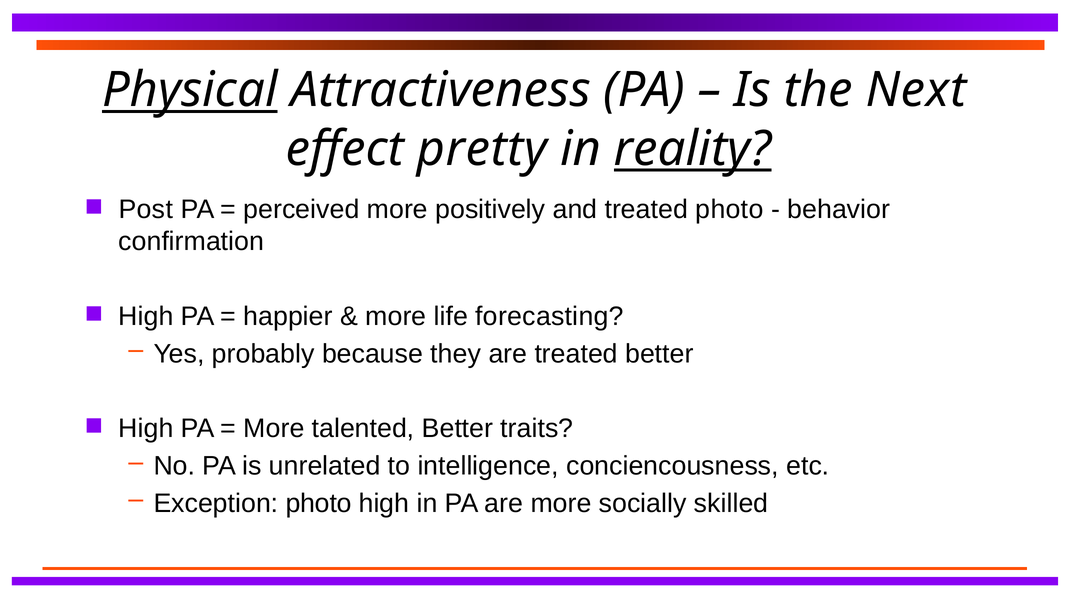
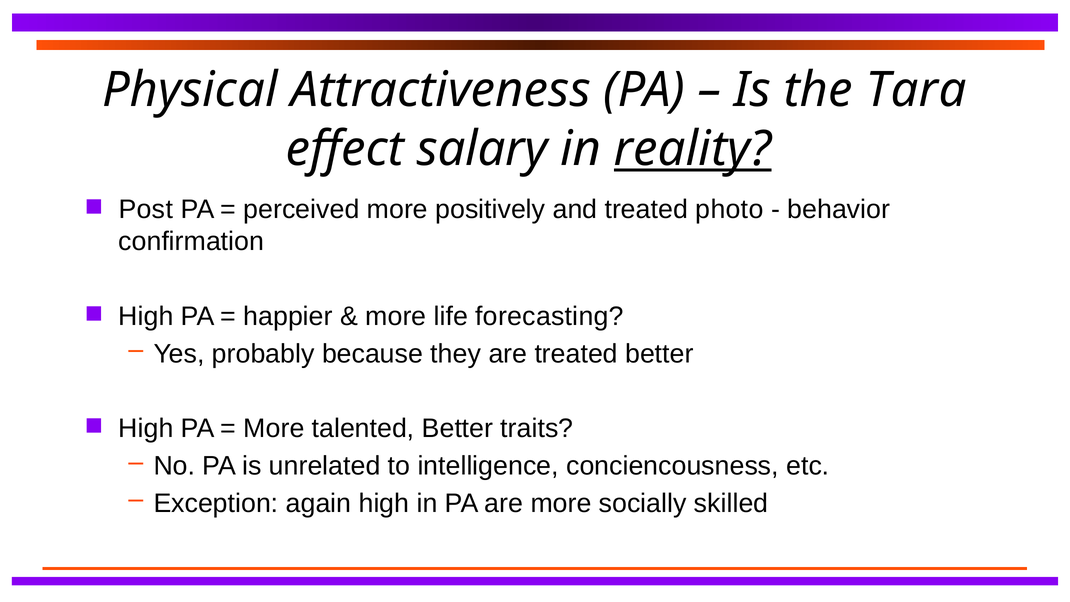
Physical underline: present -> none (190, 90)
Next: Next -> Tara (916, 90)
pretty: pretty -> salary (482, 149)
Exception photo: photo -> again (319, 503)
